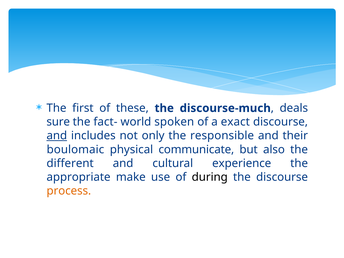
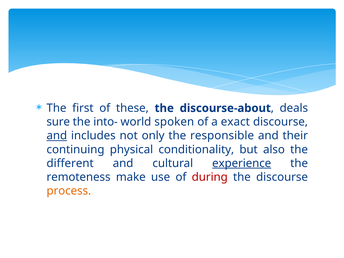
discourse-much: discourse-much -> discourse-about (225, 108)
fact-: fact- -> into- (106, 122)
boulomaic: boulomaic -> continuing (76, 149)
communicate: communicate -> conditionality (196, 149)
experience underline: none -> present (242, 163)
appropriate: appropriate -> remoteness (79, 177)
during colour: black -> red (210, 177)
